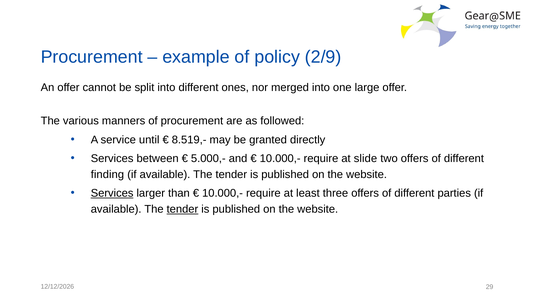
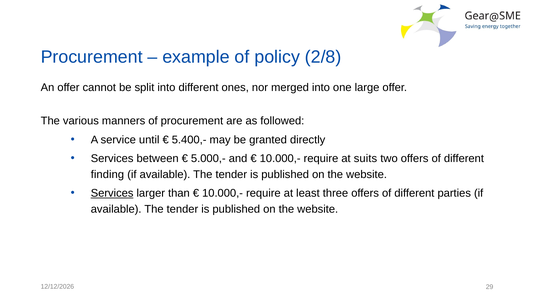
2/9: 2/9 -> 2/8 (323, 57)
8.519,-: 8.519,- -> 5.400,- (189, 140)
slide: slide -> suits (365, 159)
tender underline: present -> none (182, 210)
